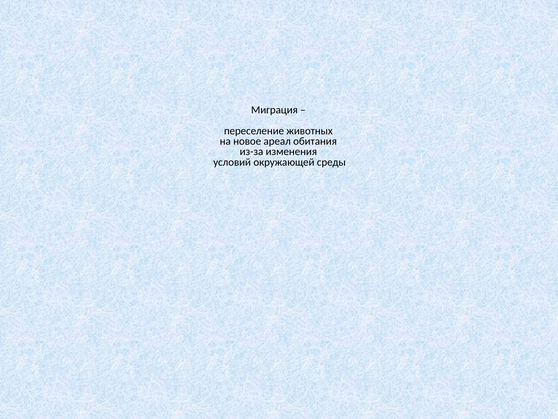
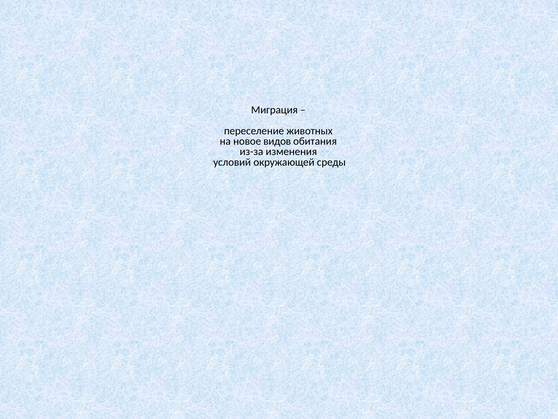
ареал: ареал -> видов (277, 141)
